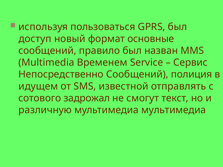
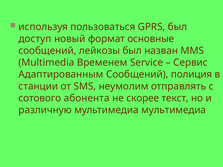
правило: правило -> лейкозы (99, 51)
Непосредственно: Непосредственно -> Адаптированным (61, 74)
идущем: идущем -> станции (38, 86)
известной: известной -> неумолим (124, 86)
задрожал: задрожал -> абонента (87, 98)
смогут: смогут -> скорее (143, 98)
